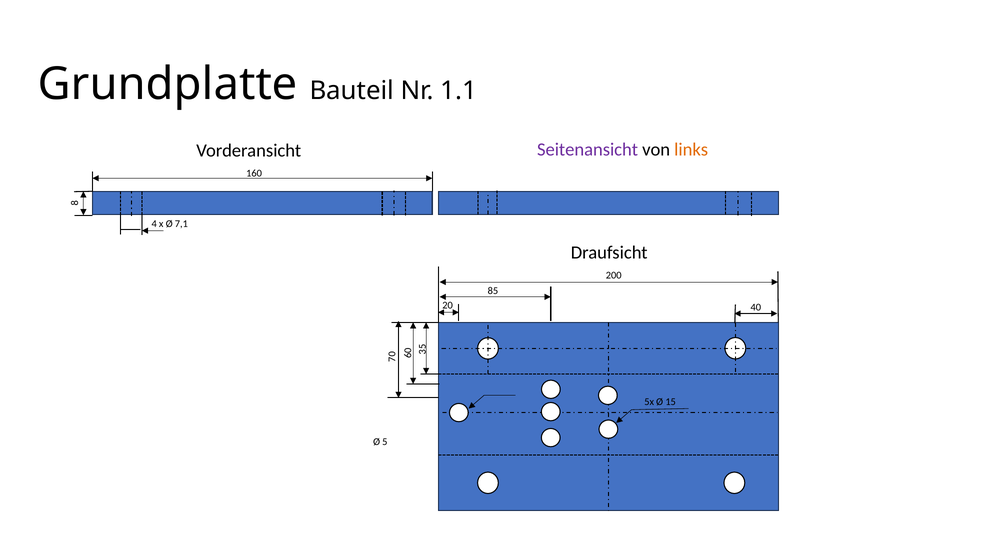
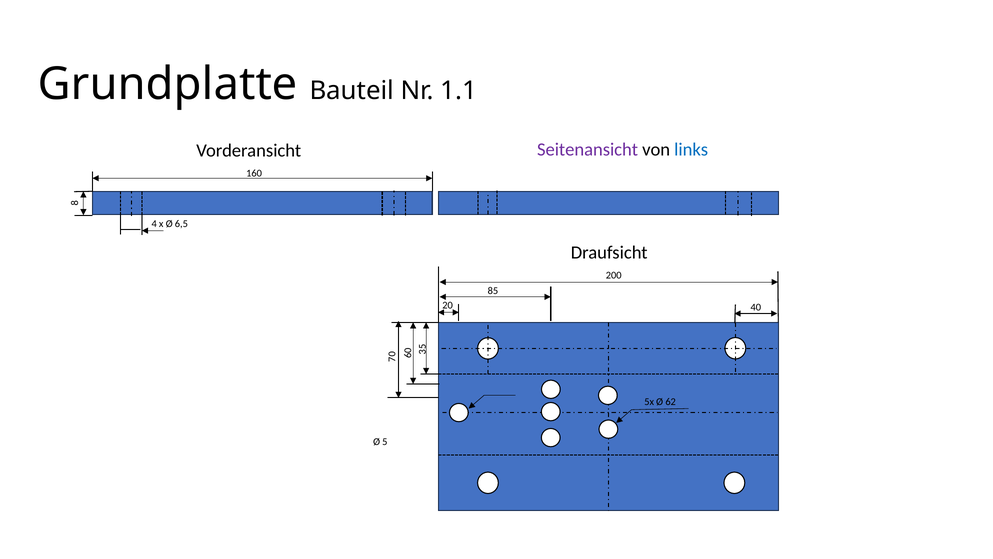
links colour: orange -> blue (691, 150)
7,1: 7,1 -> 6,5 (181, 223)
15: 15 -> 62 (671, 402)
